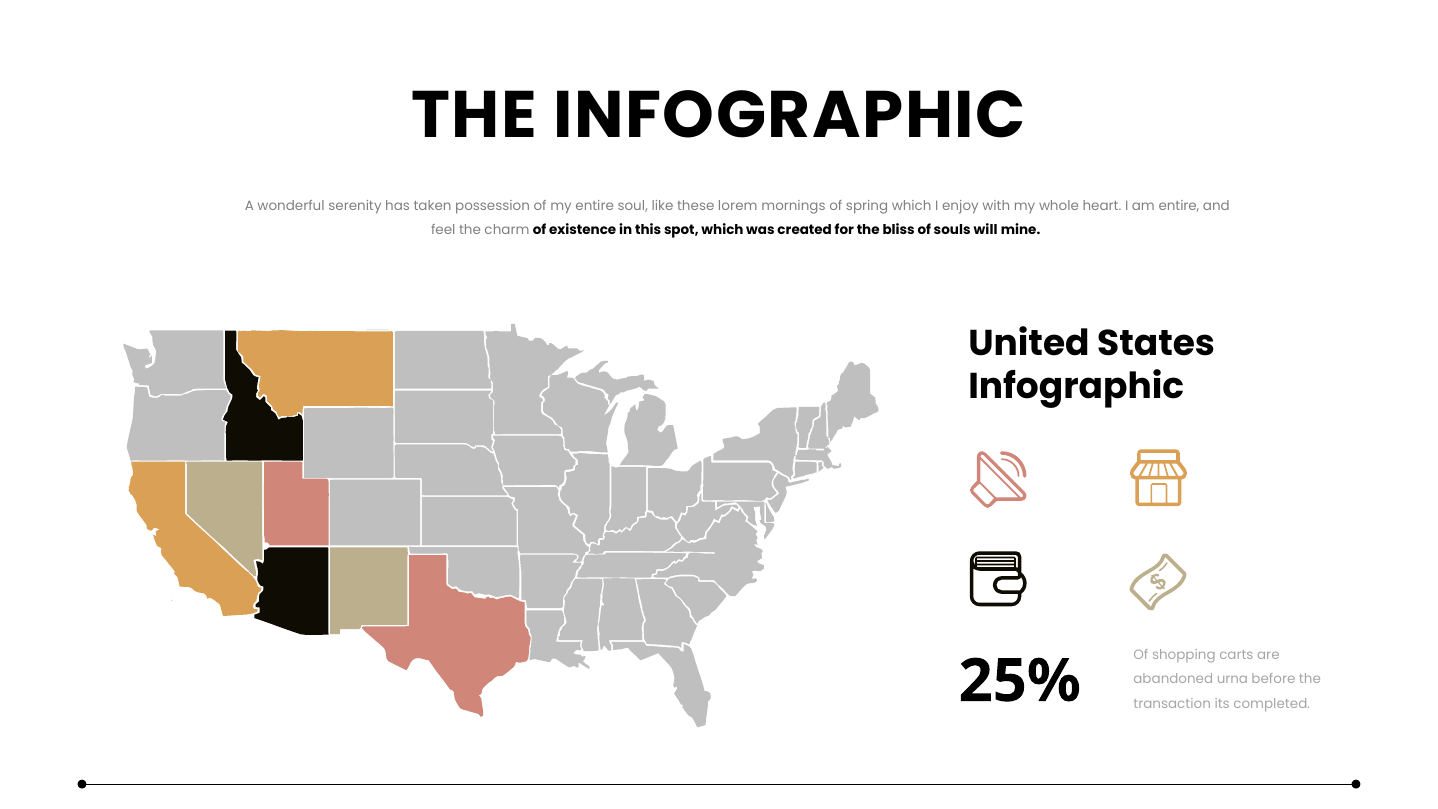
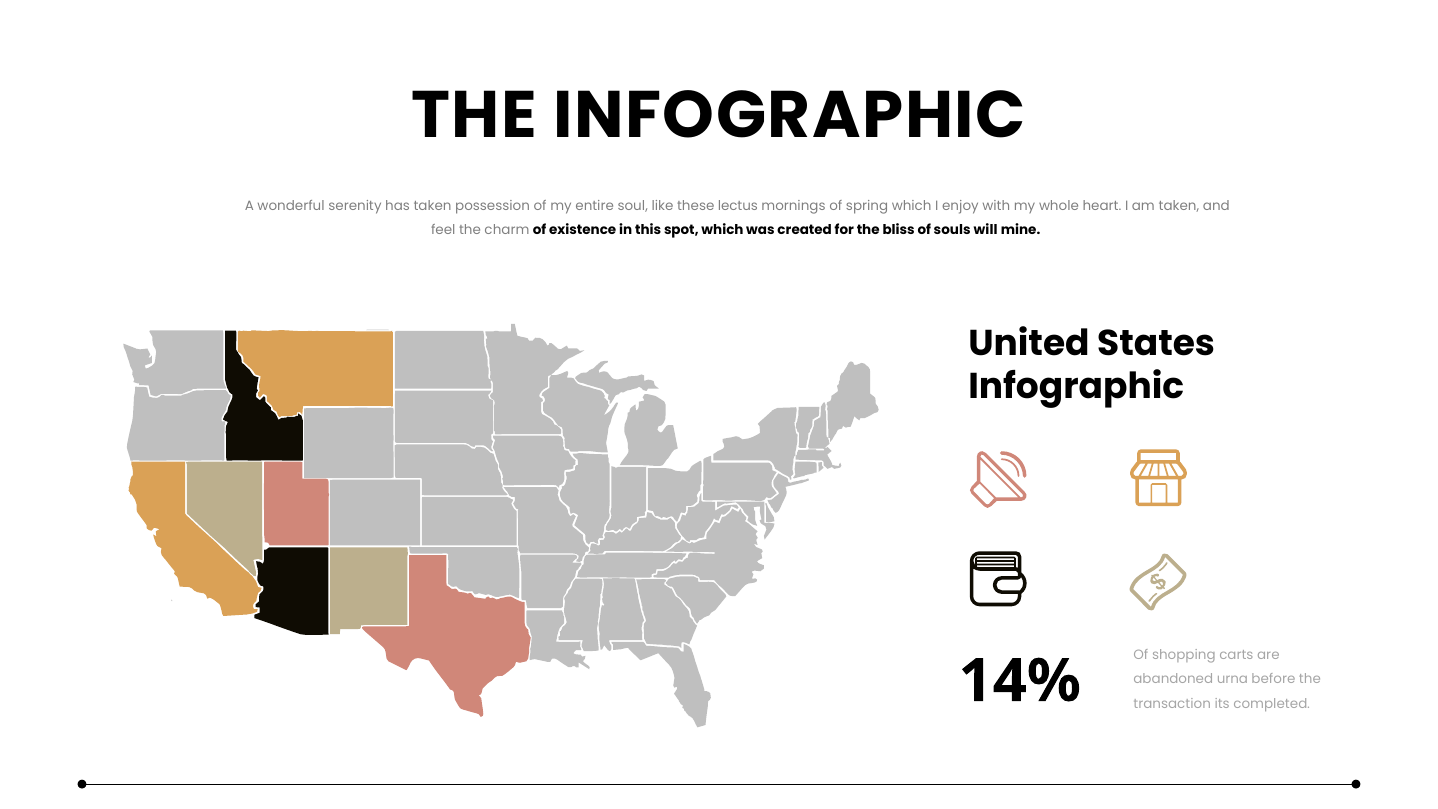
lorem: lorem -> lectus (738, 206)
am entire: entire -> taken (1179, 206)
25%: 25% -> 14% (1020, 681)
